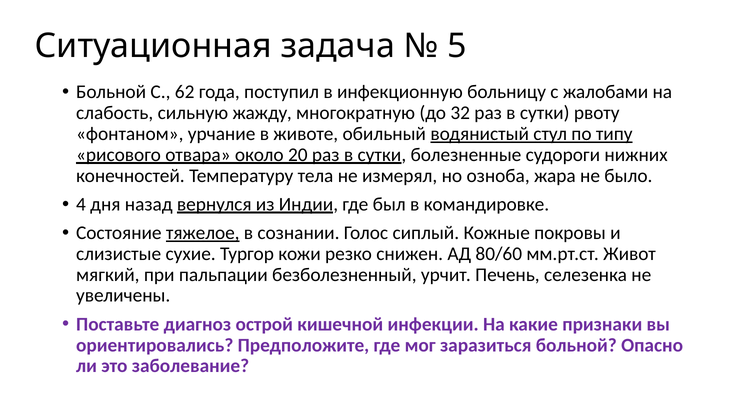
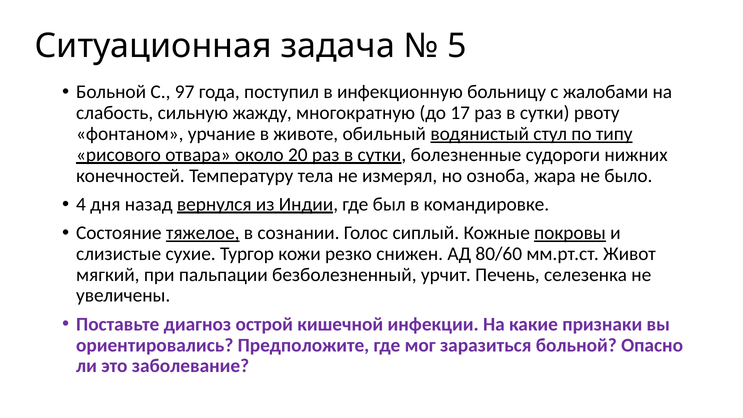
62: 62 -> 97 (185, 92)
32: 32 -> 17 (460, 113)
покровы underline: none -> present (570, 233)
